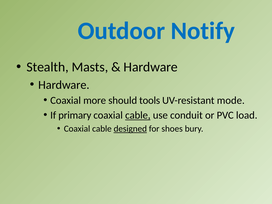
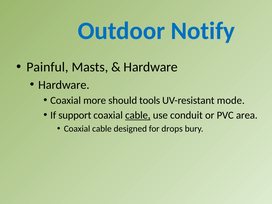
Stealth: Stealth -> Painful (48, 67)
primary: primary -> support (75, 115)
load: load -> area (247, 115)
designed underline: present -> none (130, 129)
shoes: shoes -> drops (172, 129)
